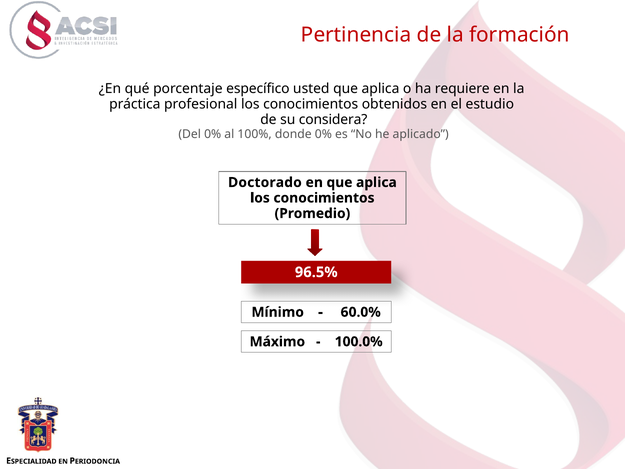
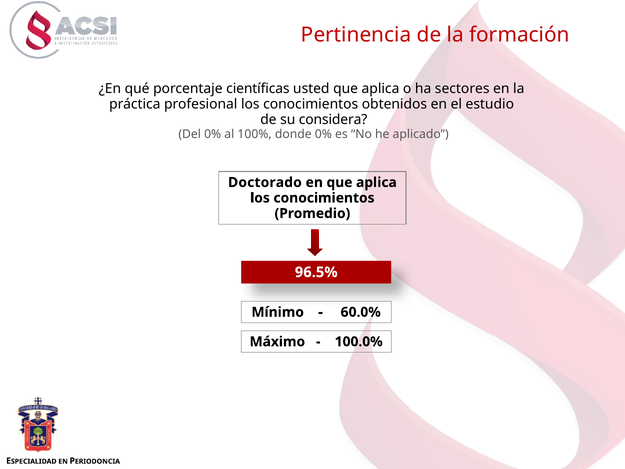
específico: específico -> científicas (258, 89)
requiere: requiere -> sectores (462, 89)
